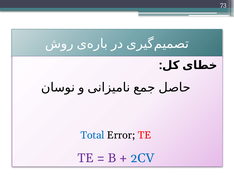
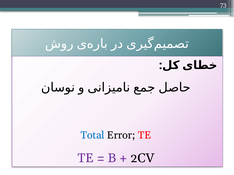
2CV colour: blue -> black (142, 158)
